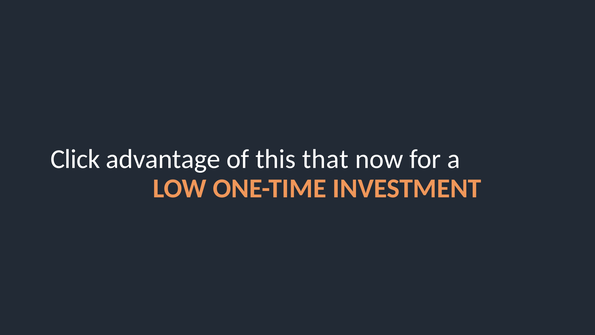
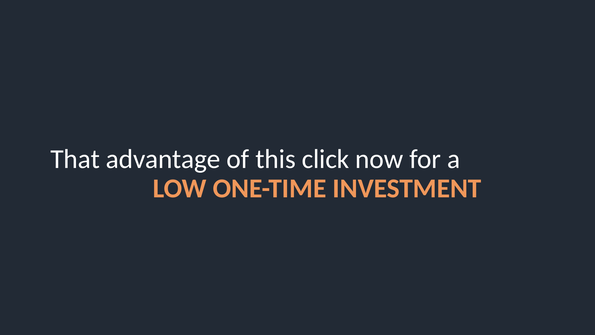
Click: Click -> That (75, 159)
that: that -> click (326, 159)
